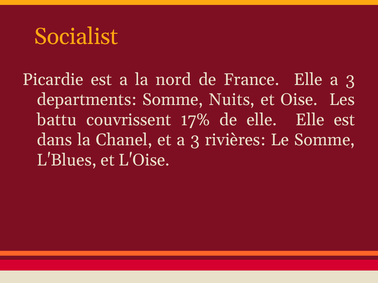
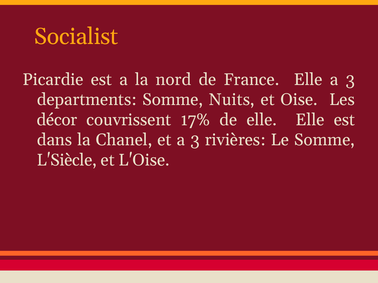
battu: battu -> décor (57, 120)
L'Blues: L'Blues -> L'Siècle (67, 160)
